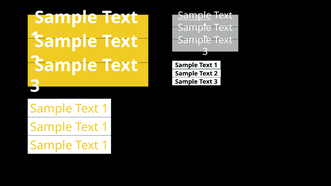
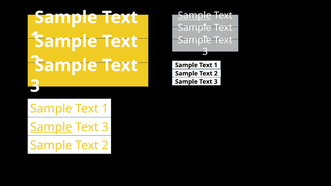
Sample underline: none -> present (51, 127)
1: 1 -> 3 (105, 127)
1: 1 -> 2 (105, 146)
